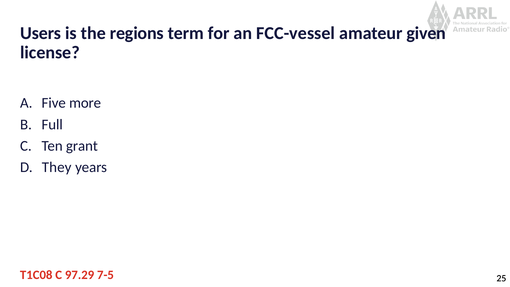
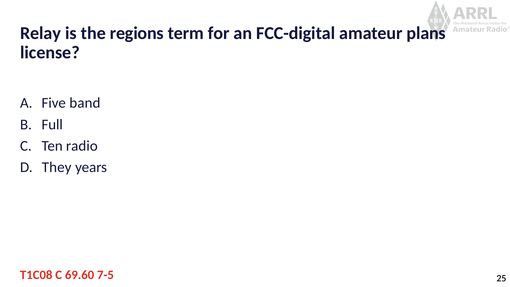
Users: Users -> Relay (41, 33)
FCC-vessel: FCC-vessel -> FCC-digital (296, 33)
given: given -> plans (426, 33)
more: more -> band (85, 103)
grant: grant -> radio (82, 146)
97.29: 97.29 -> 69.60 (80, 275)
